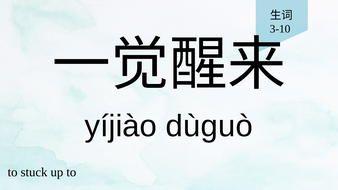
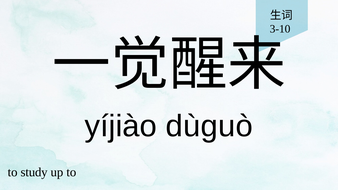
stuck: stuck -> study (34, 172)
